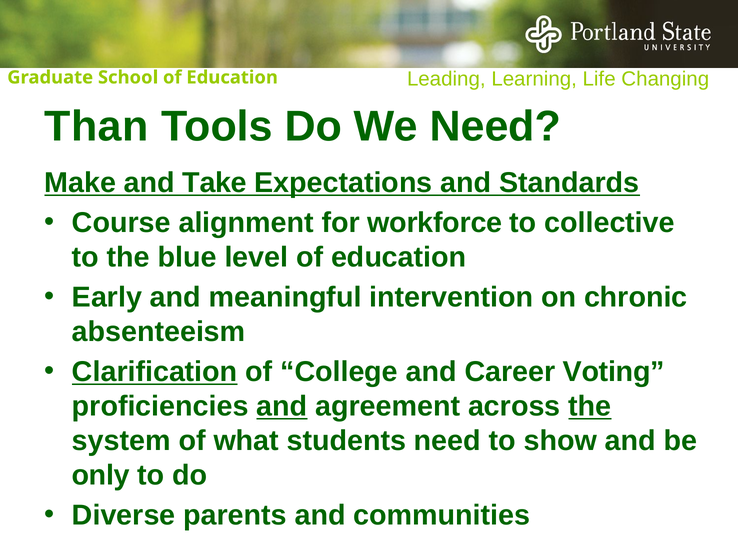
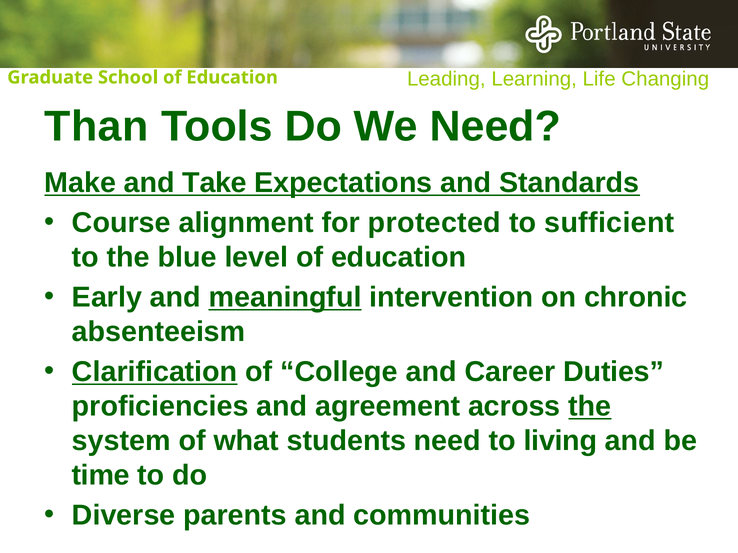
workforce: workforce -> protected (434, 223)
collective: collective -> sufficient (609, 223)
meaningful underline: none -> present (285, 298)
Voting: Voting -> Duties (614, 372)
and underline: present -> none (282, 407)
show: show -> living (560, 441)
only: only -> time (101, 476)
